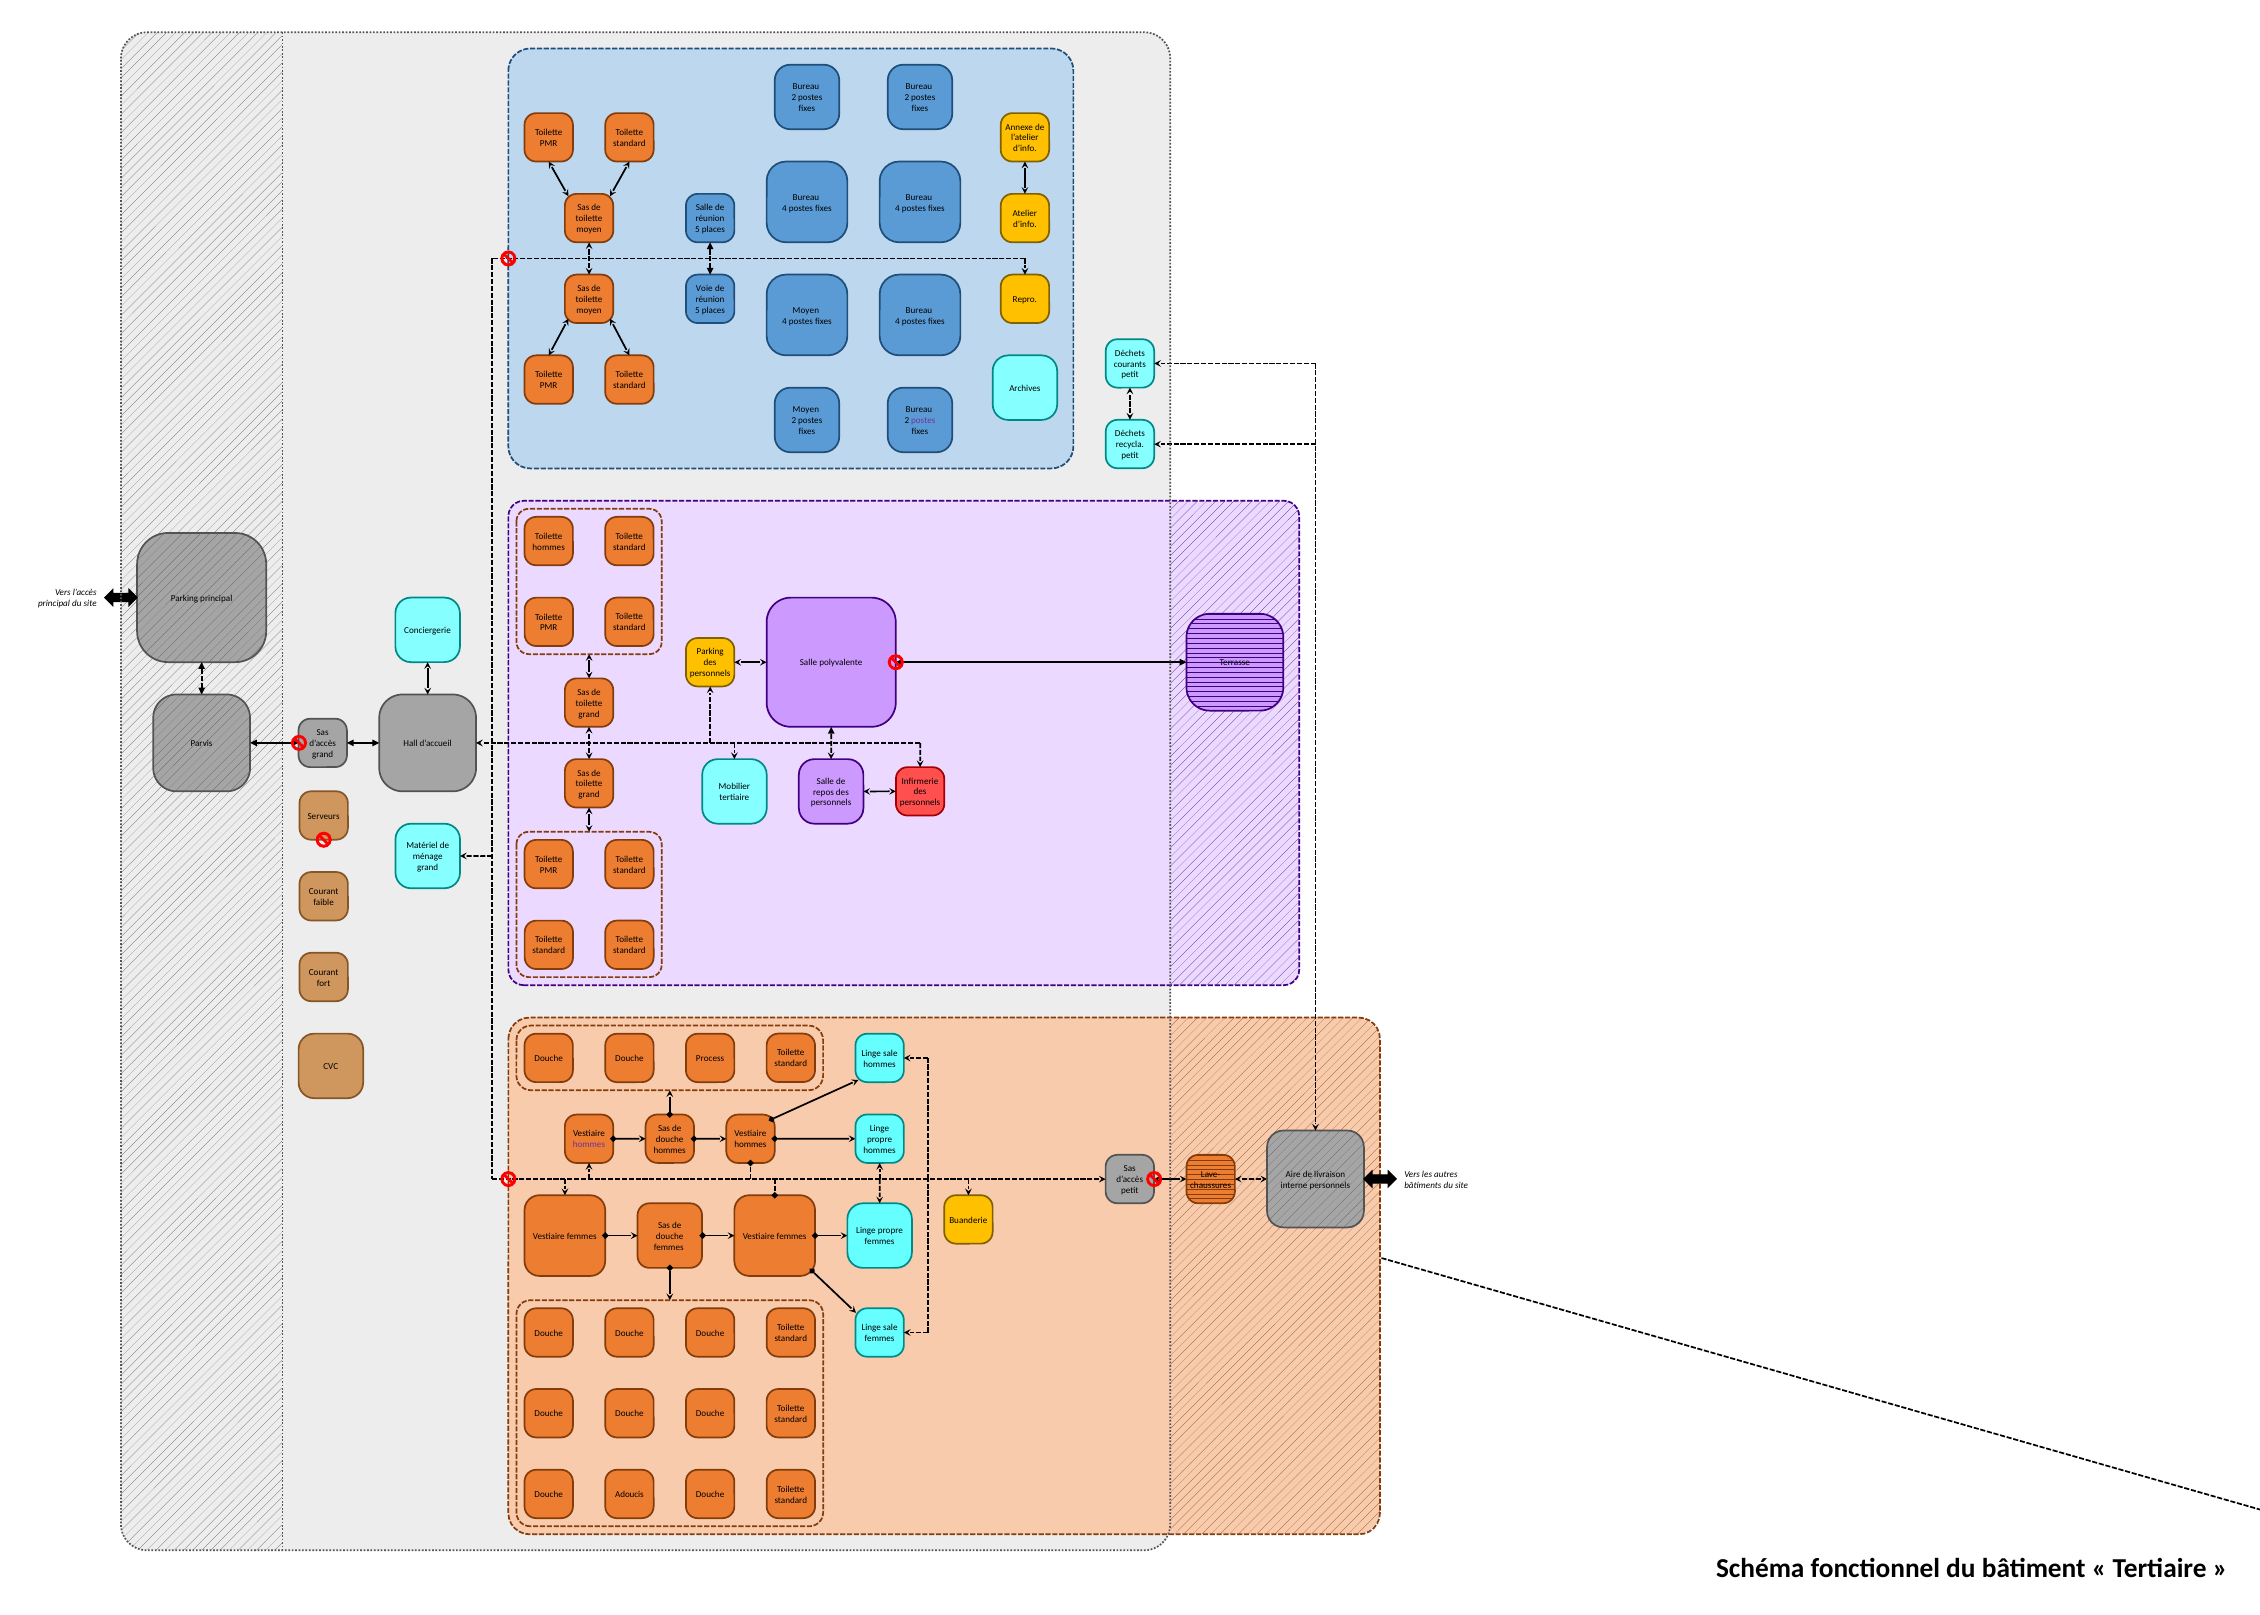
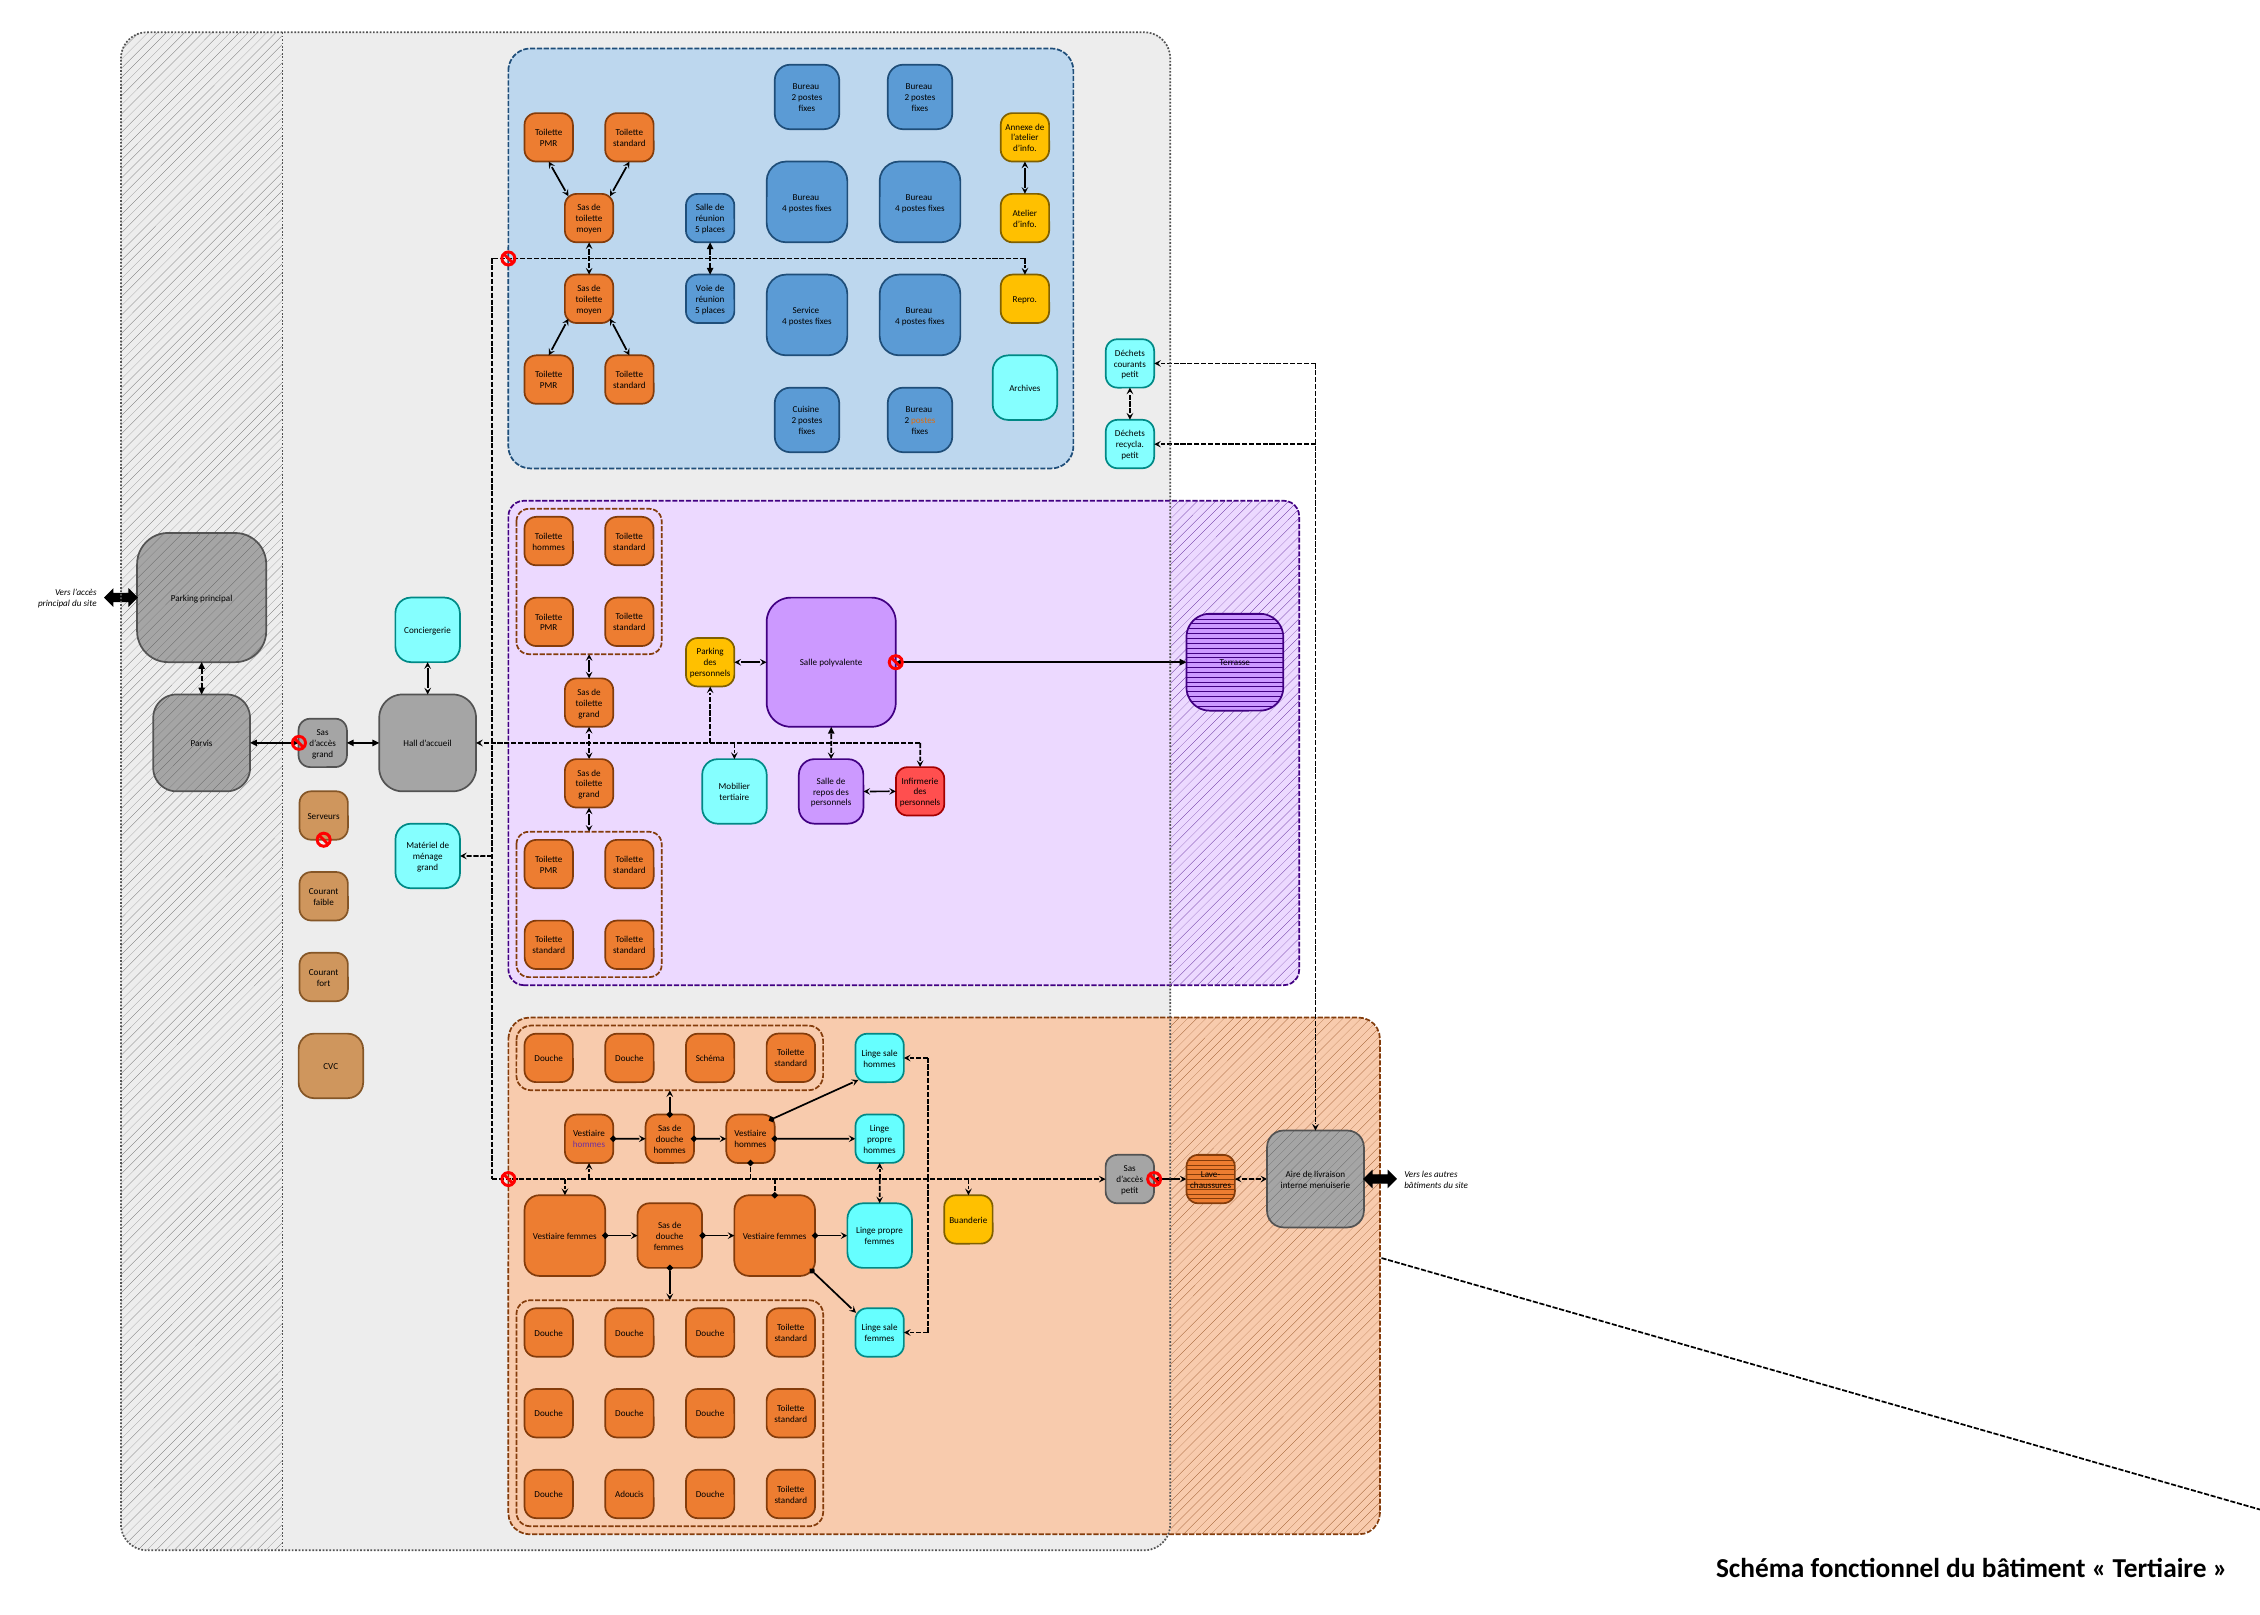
Moyen: Moyen -> Service (806, 310)
Moyen: Moyen -> Cuisine (806, 409)
postes colour: purple -> orange (923, 420)
Process: Process -> Schéma (710, 1058)
interne personnels: personnels -> menuiserie (1330, 1185)
